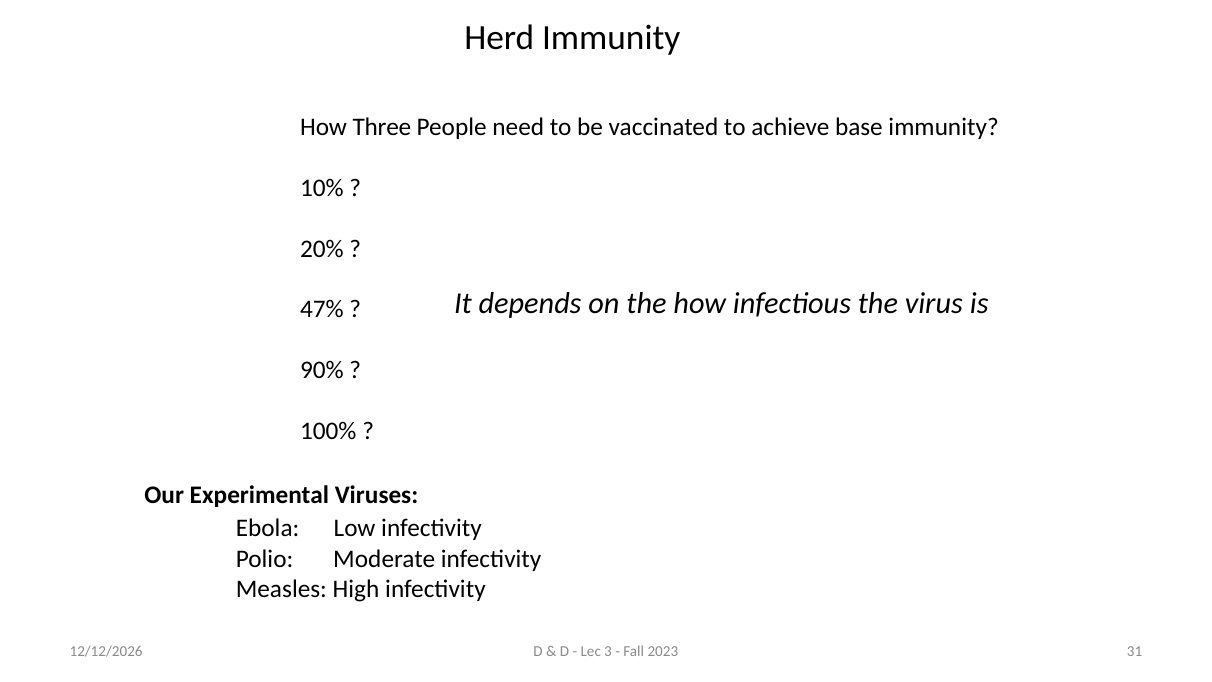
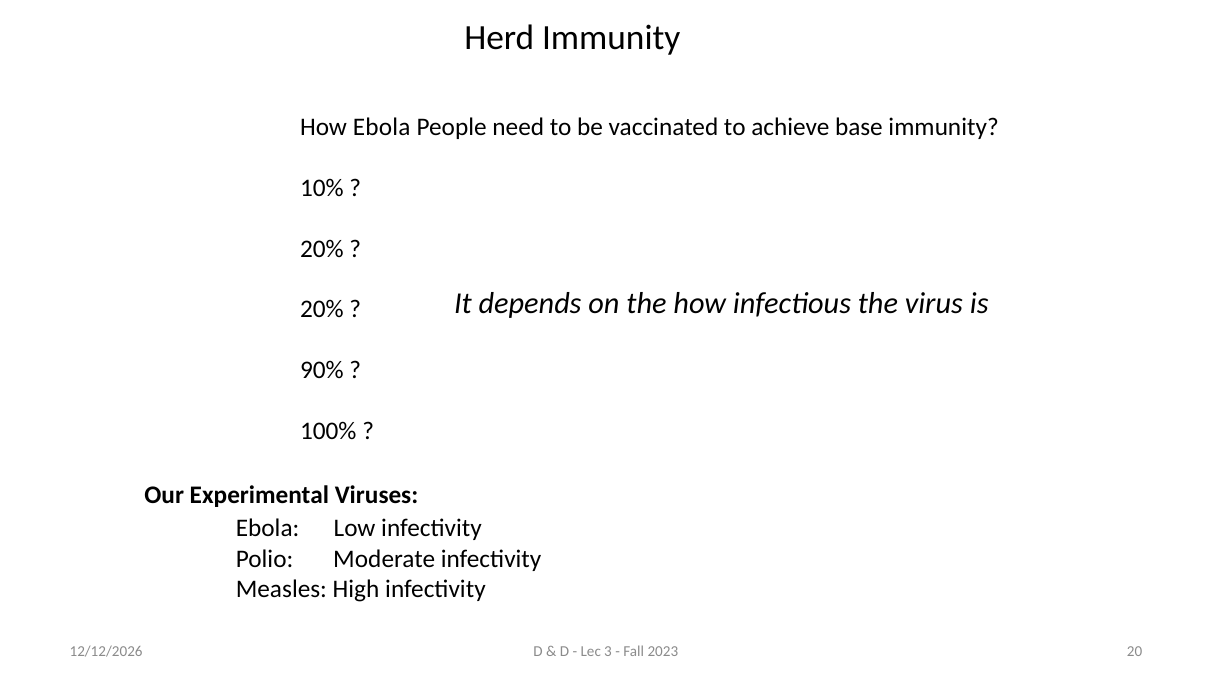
How Three: Three -> Ebola (382, 127)
47%: 47% -> 20% (322, 309)
31: 31 -> 20 (1135, 651)
